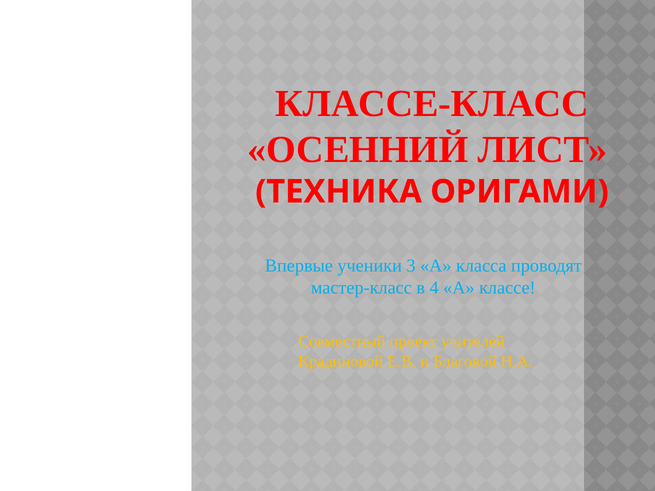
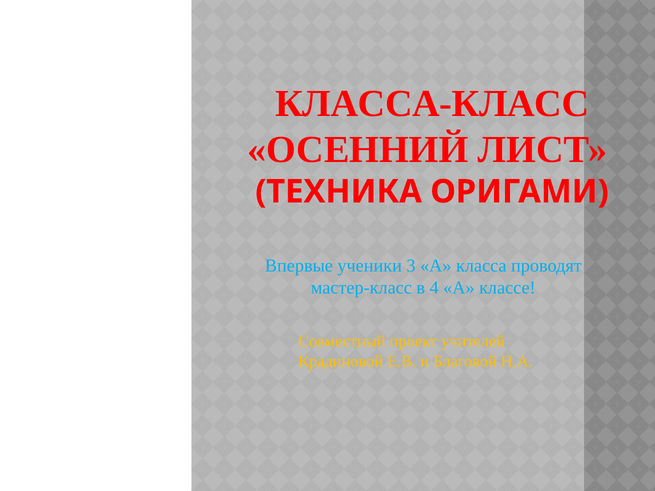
КЛАССЕ-КЛАСС: КЛАССЕ-КЛАСС -> КЛАССА-КЛАСС (432, 104)
